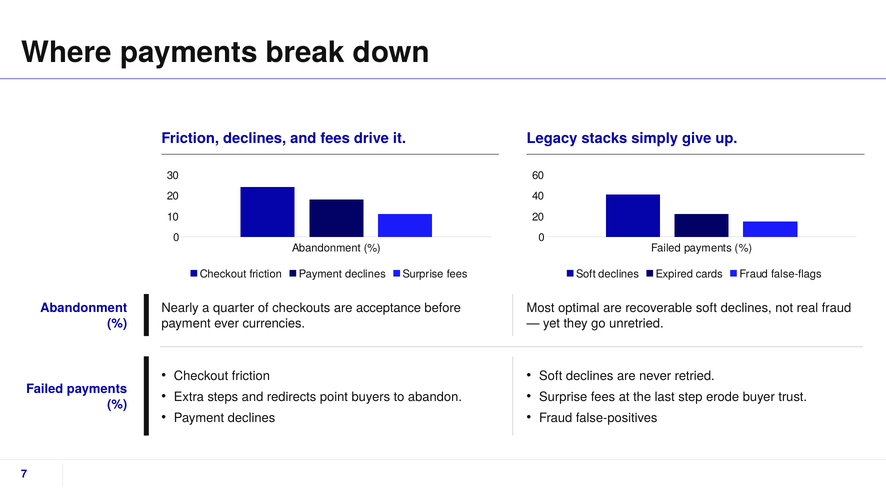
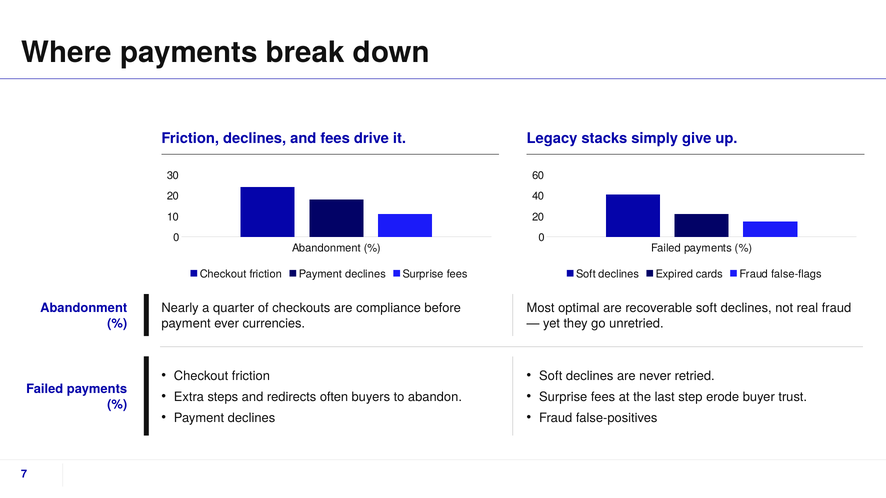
acceptance: acceptance -> compliance (389, 308)
point: point -> often (334, 397)
